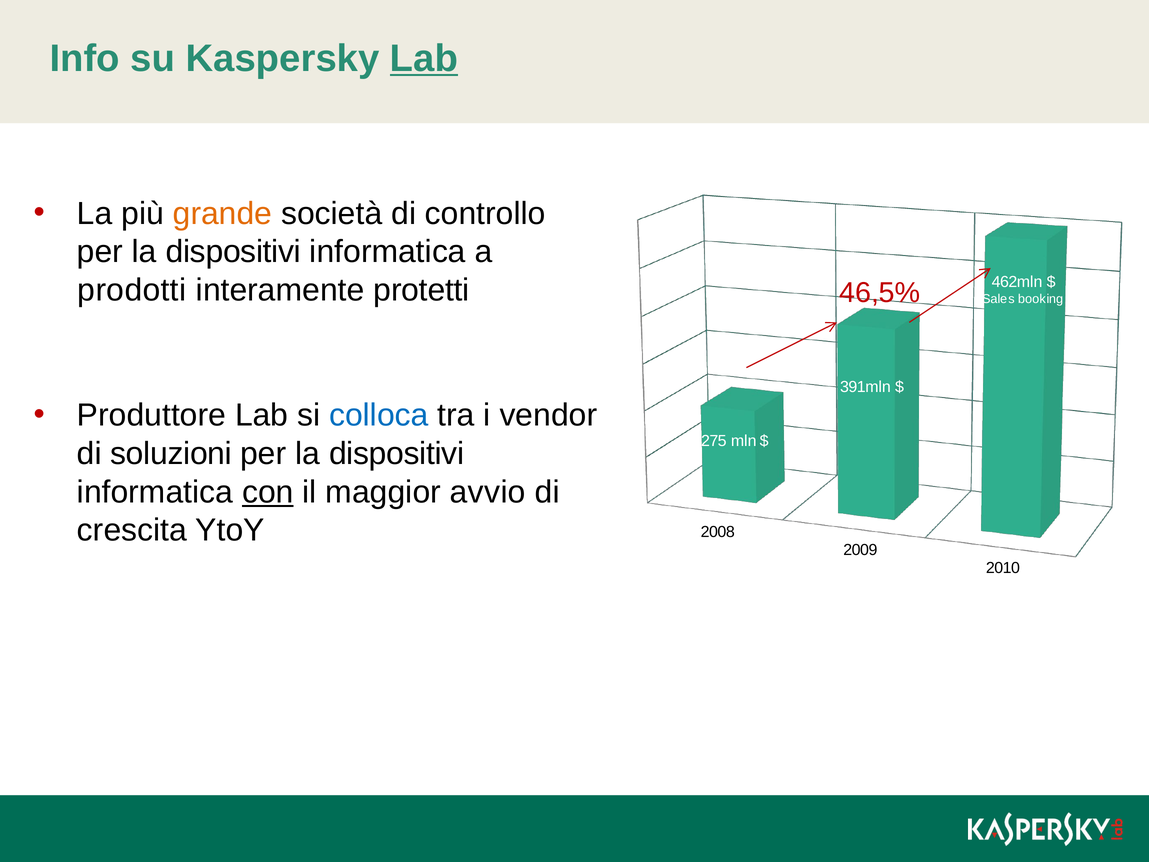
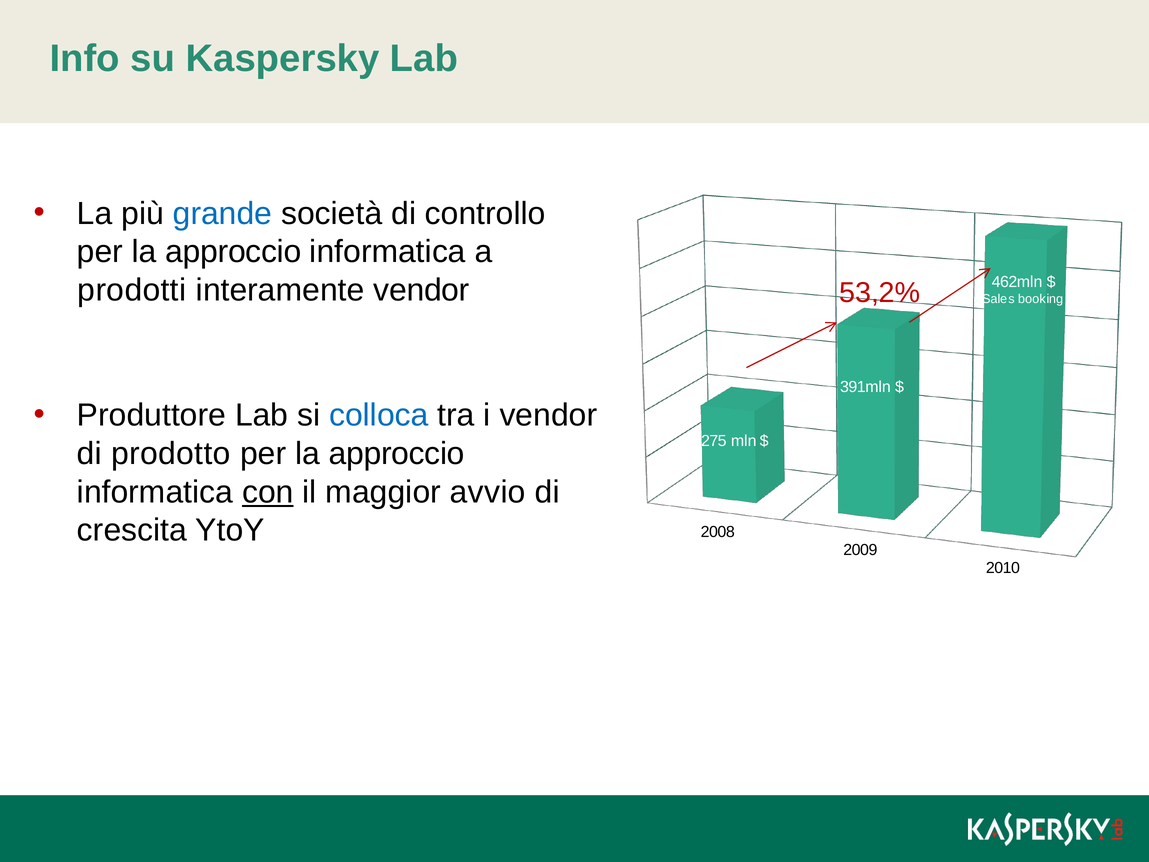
Lab underline: present -> none (424, 58)
grande colour: orange -> blue (223, 214)
dispositivi: dispositivi -> approccio (233, 252)
interamente protetti: protetti -> vendor (422, 290)
46,5%: 46,5% -> 53,2% (880, 293)
soluzioni: soluzioni -> prodotto (171, 454)
dispositivi: dispositivi -> approccio (397, 454)
